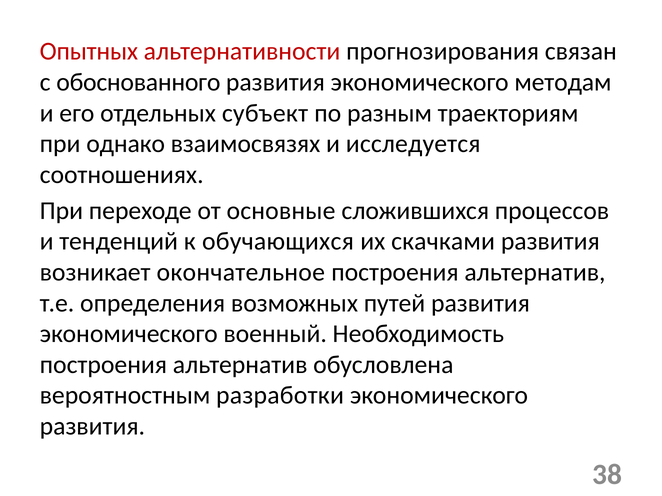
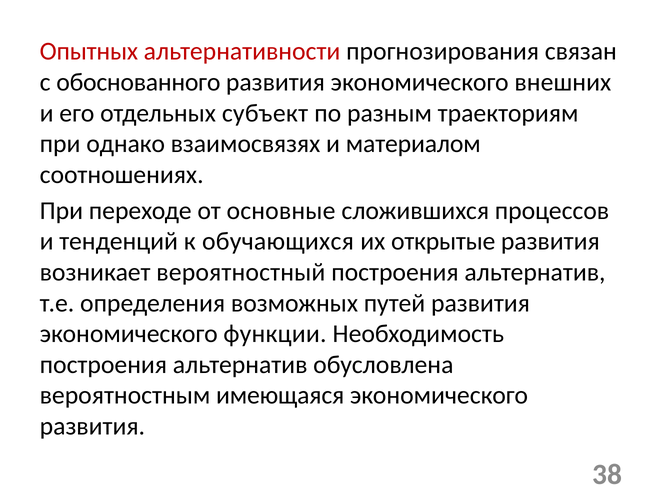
методам: методам -> внешних (563, 82)
исследуется: исследуется -> материалом (413, 144)
скачками: скачками -> открытые (443, 242)
окончательное: окончательное -> вероятностный (241, 273)
военный: военный -> функции (275, 334)
разработки: разработки -> имеющаяся (280, 396)
